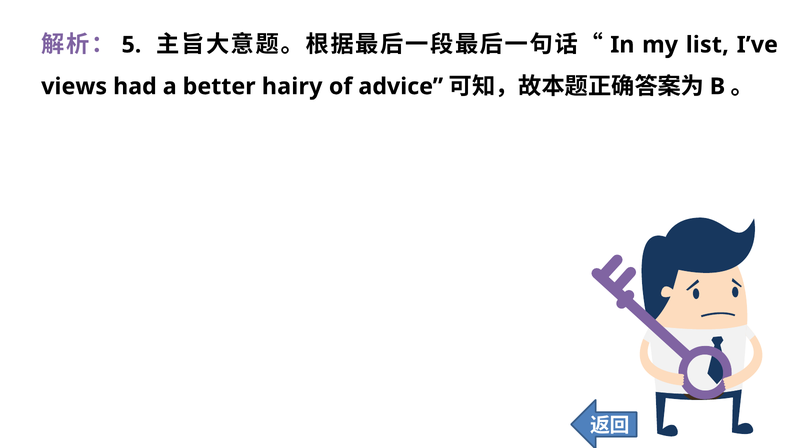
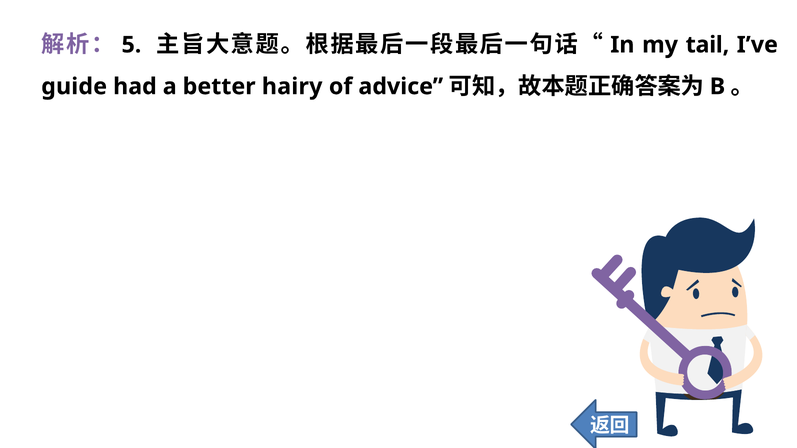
list: list -> tail (707, 45)
views: views -> guide (74, 87)
